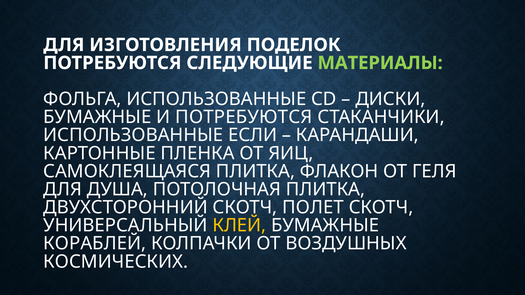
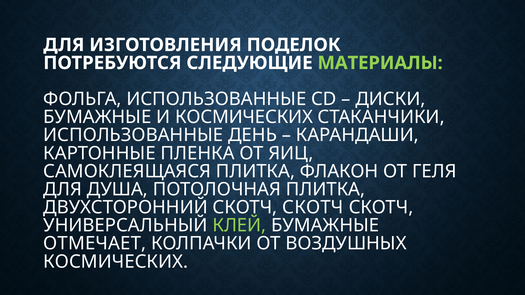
И ПОТРЕБУЮТСЯ: ПОТРЕБУЮТСЯ -> КОСМИЧЕСКИХ (244, 117)
ЕСЛИ: ЕСЛИ -> ДЕНЬ (253, 135)
ДВУХСТОРОННИЙ СКОТЧ ПОЛЕТ: ПОЛЕТ -> СКОТЧ (313, 208)
КЛЕЙ colour: yellow -> light green (239, 226)
КОРАБЛЕЙ: КОРАБЛЕЙ -> ОТМЕЧАЕТ (95, 244)
